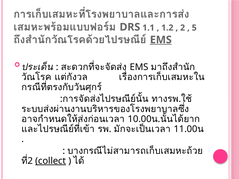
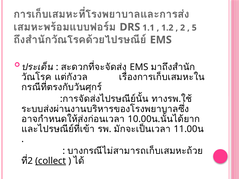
EMS underline: present -> none (161, 40)
